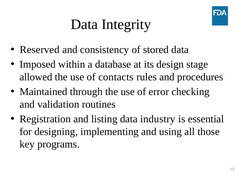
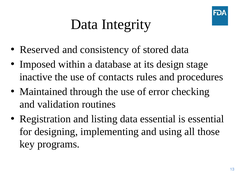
allowed: allowed -> inactive (36, 77)
data industry: industry -> essential (158, 119)
